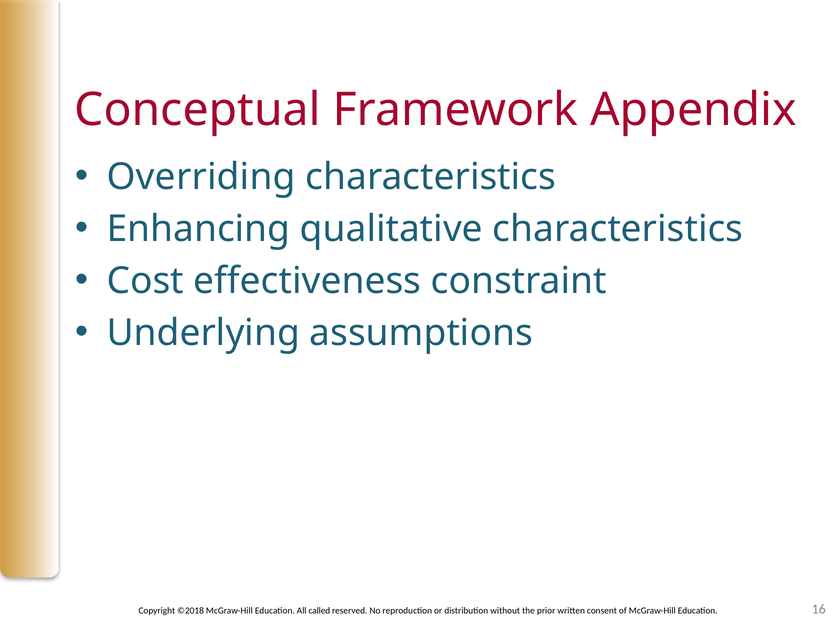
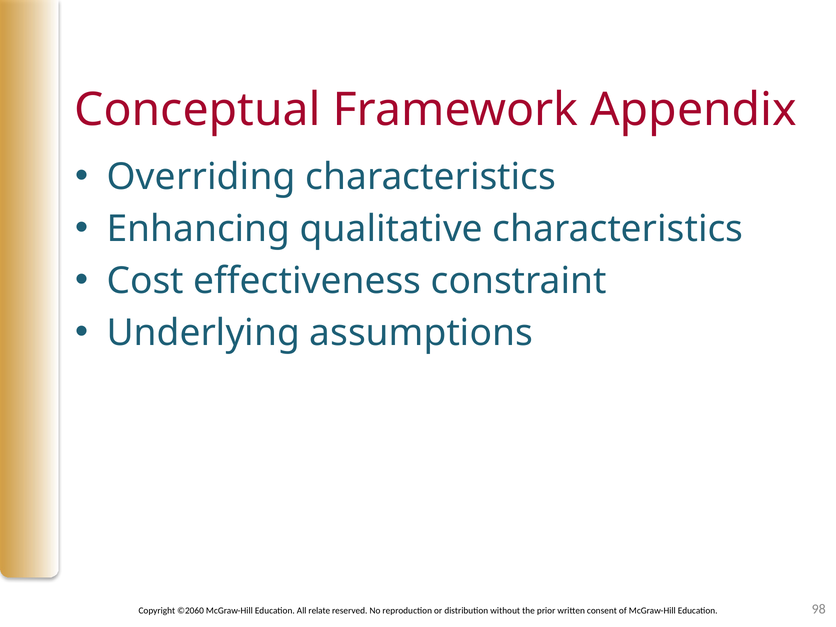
©2018: ©2018 -> ©2060 (191, 611)
called: called -> relate (319, 611)
16: 16 -> 98 (819, 609)
